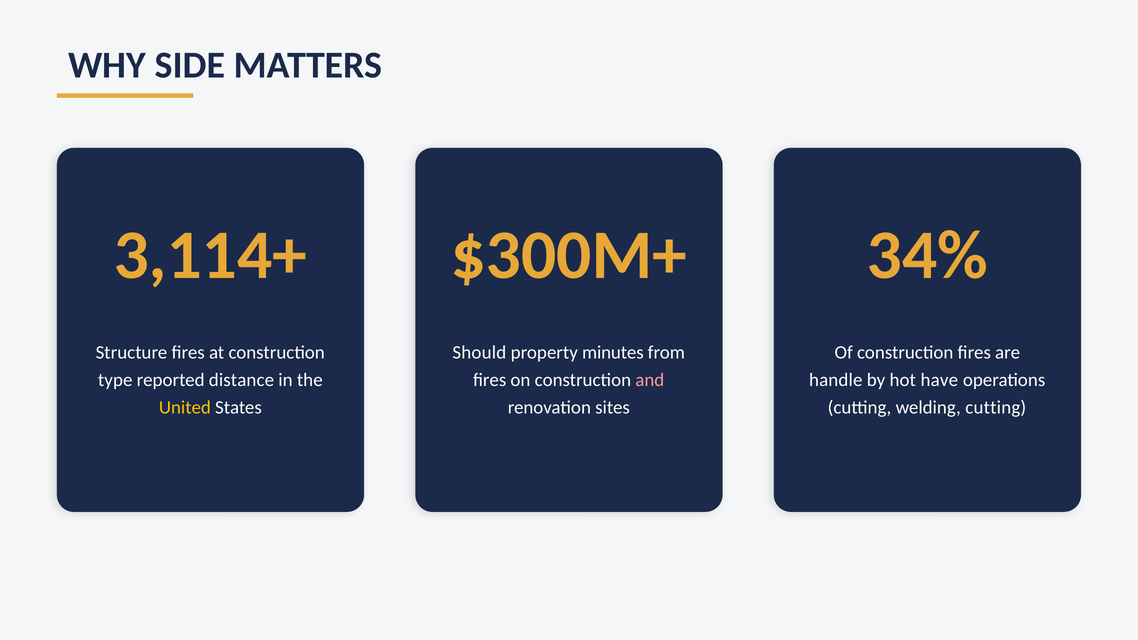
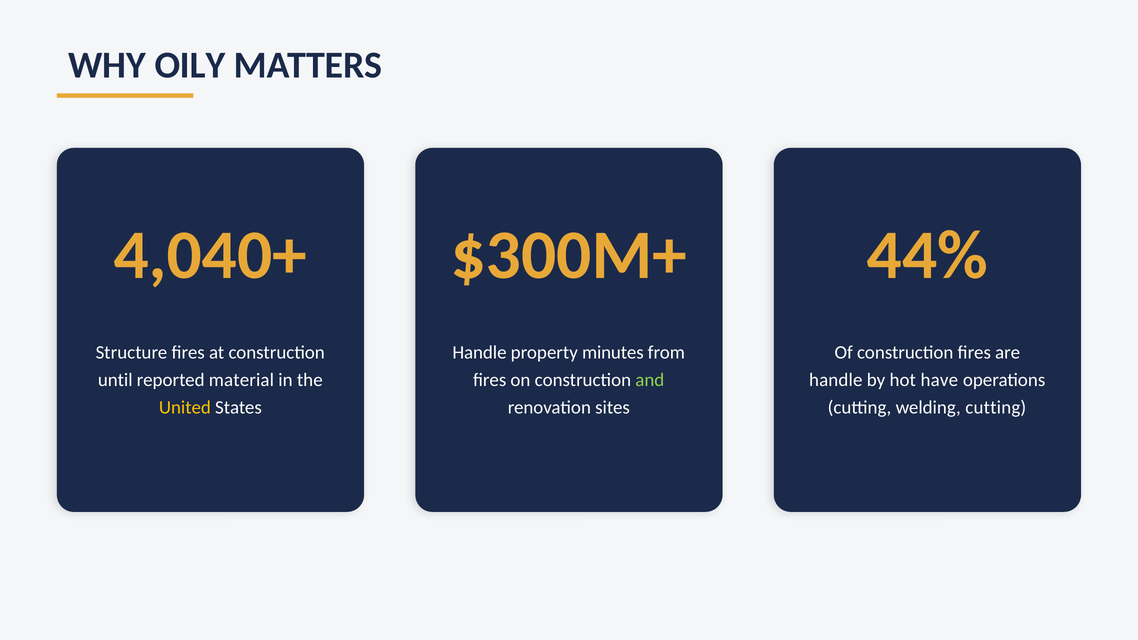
SIDE: SIDE -> OILY (190, 65)
3,114+: 3,114+ -> 4,040+ (210, 255)
34%: 34% -> 44% (927, 255)
Should: Should -> Handle (479, 353)
type: type -> until (115, 380)
distance: distance -> material (241, 380)
and colour: pink -> light green (650, 380)
